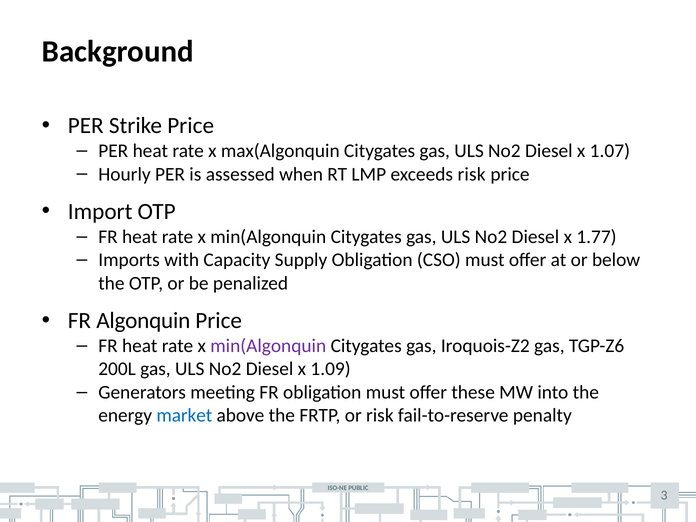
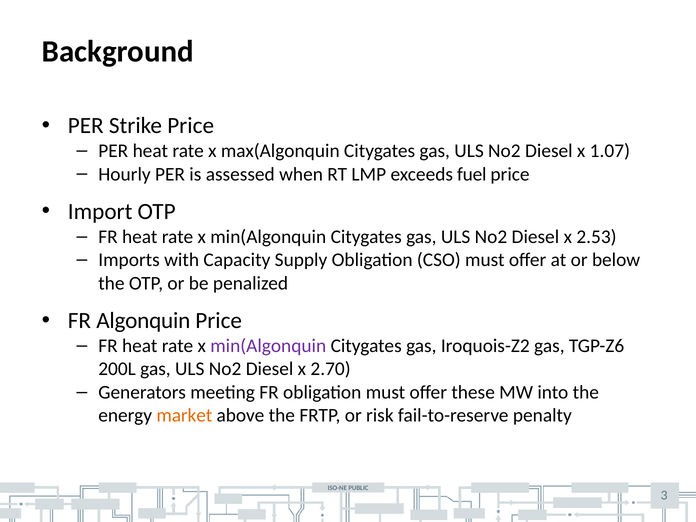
exceeds risk: risk -> fuel (472, 174)
1.77: 1.77 -> 2.53 (596, 237)
1.09: 1.09 -> 2.70 (331, 369)
market colour: blue -> orange (184, 416)
